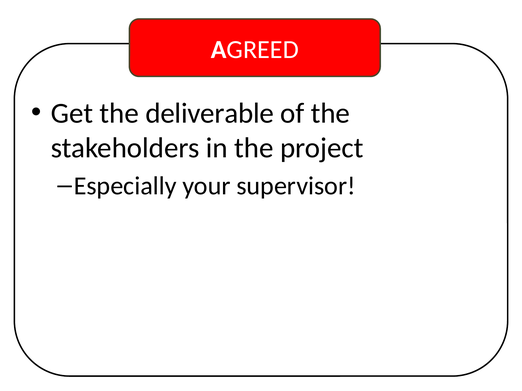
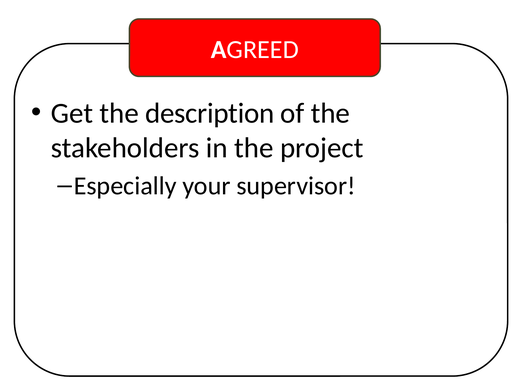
deliverable: deliverable -> description (210, 113)
